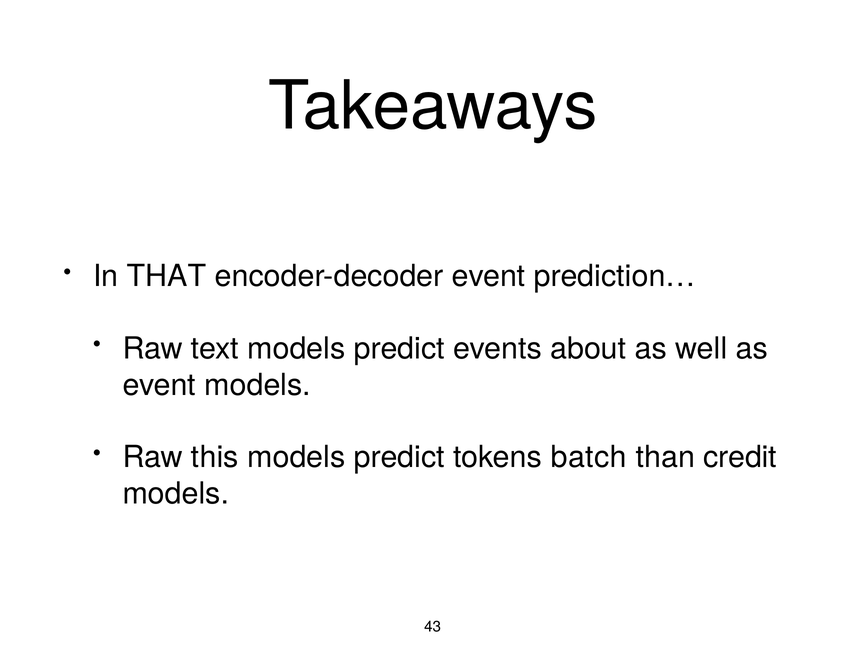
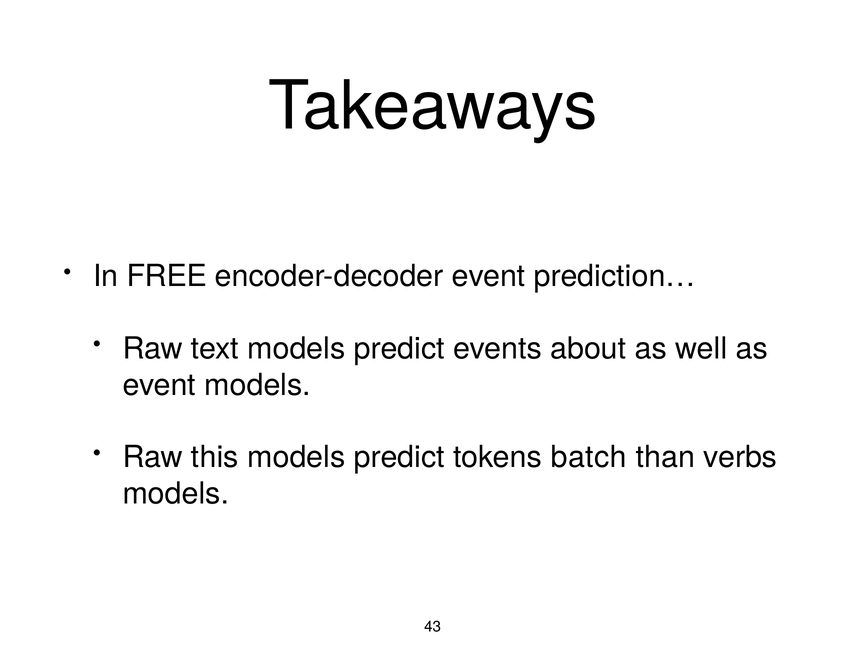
THAT: THAT -> FREE (167, 276)
credit: credit -> verbs (740, 457)
